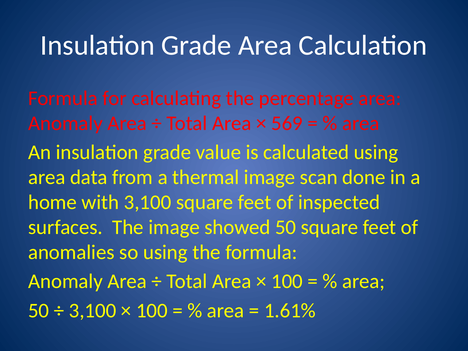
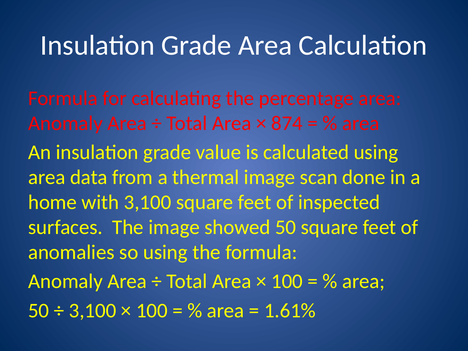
569: 569 -> 874 (287, 123)
